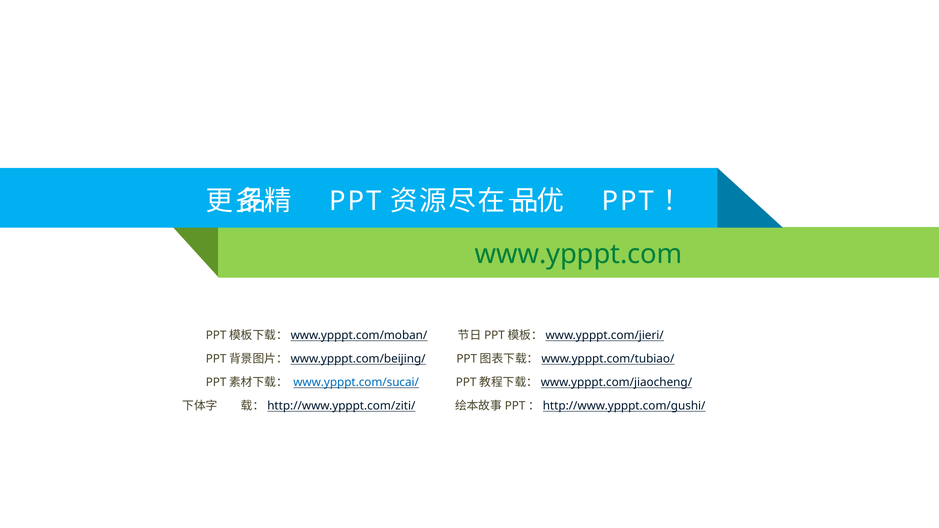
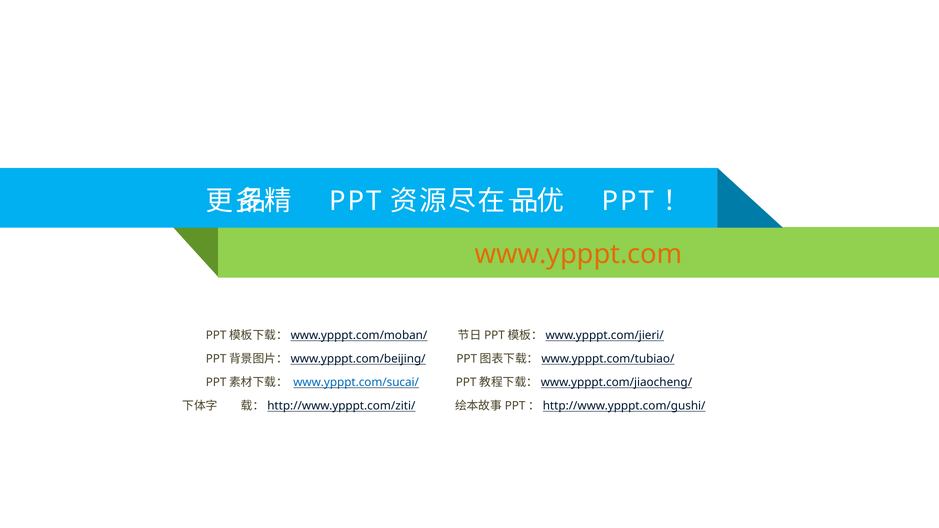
www.ypppt.com colour: green -> orange (579, 254)
